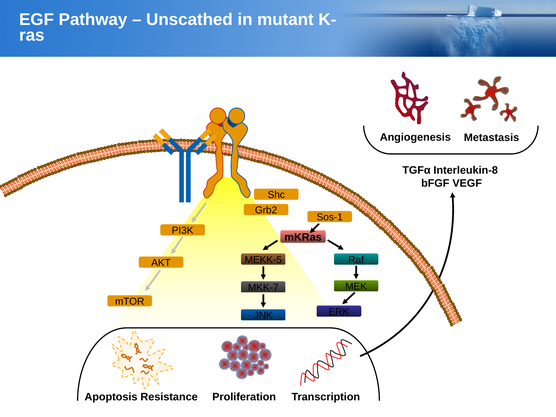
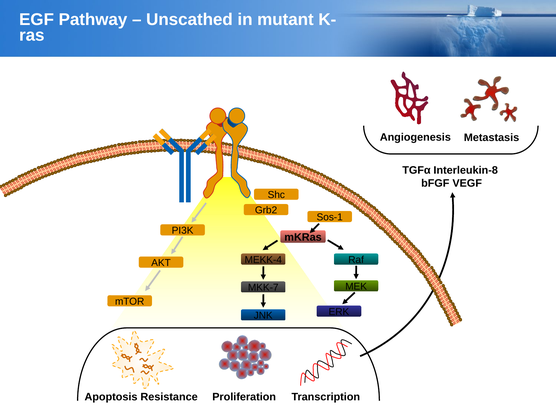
MEKK-5: MEKK-5 -> MEKK-4 (263, 260)
